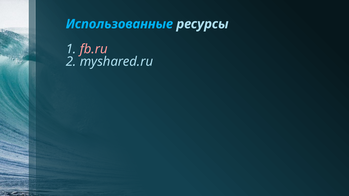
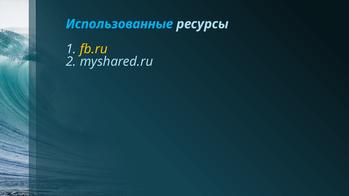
fb.ru colour: pink -> yellow (94, 49)
